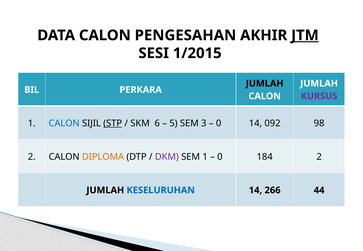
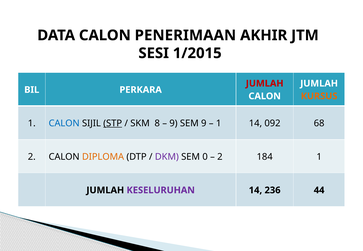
PENGESAHAN: PENGESAHAN -> PENERIMAAN (185, 35)
JTM underline: present -> none (305, 35)
JUMLAH colour: black -> red (265, 84)
KURSUS colour: purple -> orange (319, 96)
6: 6 -> 8 (157, 123)
5: 5 -> 9 (173, 123)
SEM 3: 3 -> 9 (204, 123)
0: 0 -> 1 (219, 123)
98: 98 -> 68 (319, 123)
SEM 1: 1 -> 0 (205, 157)
0: 0 -> 2 (220, 157)
184 2: 2 -> 1 (319, 157)
KESELURUHAN colour: blue -> purple (161, 190)
266: 266 -> 236 (273, 190)
